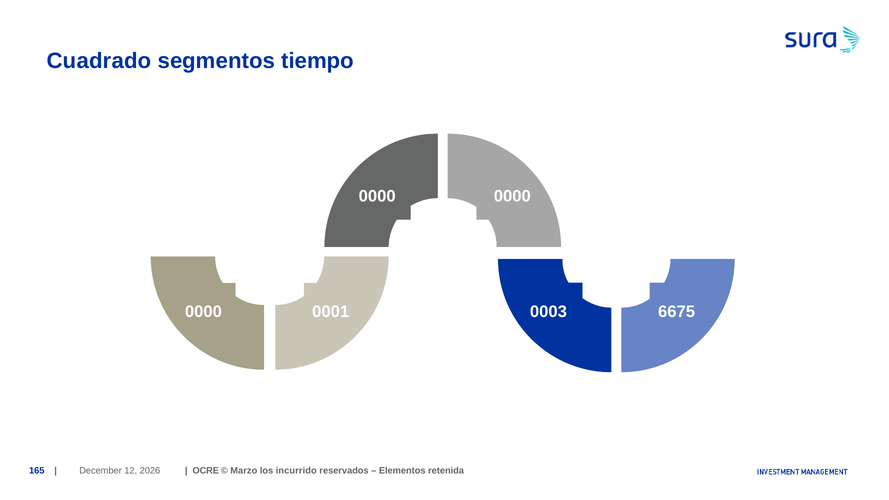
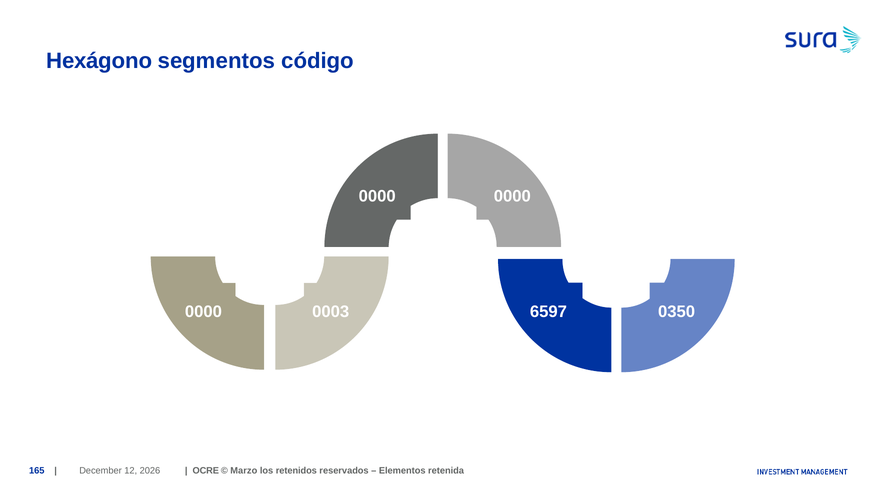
Cuadrado: Cuadrado -> Hexágono (99, 61)
tiempo: tiempo -> código (318, 61)
0001: 0001 -> 0003 (331, 312)
0003: 0003 -> 6597 (548, 312)
6675: 6675 -> 0350 (677, 312)
incurrido: incurrido -> retenidos (296, 471)
